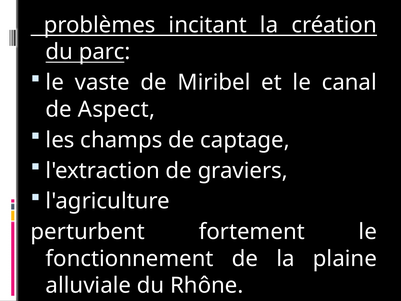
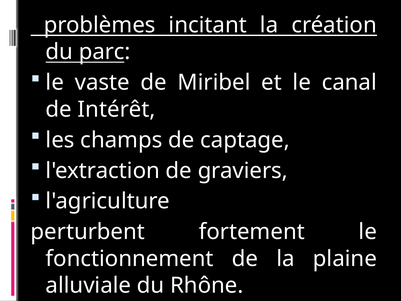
Aspect: Aspect -> Intérêt (117, 109)
